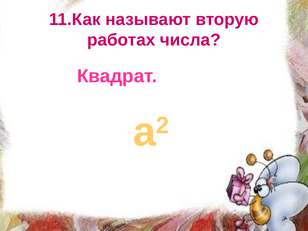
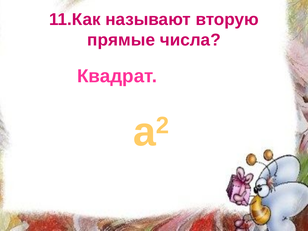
работах: работах -> прямые (121, 40)
